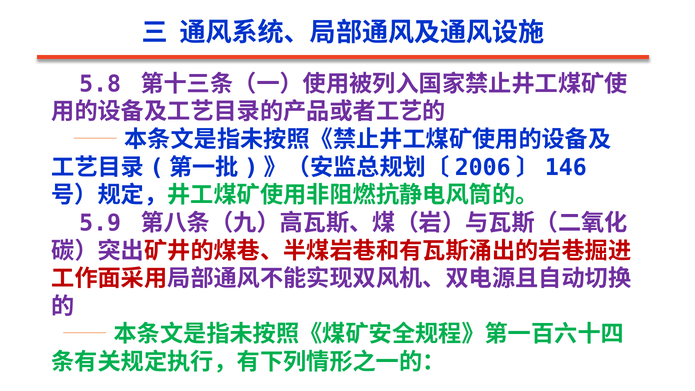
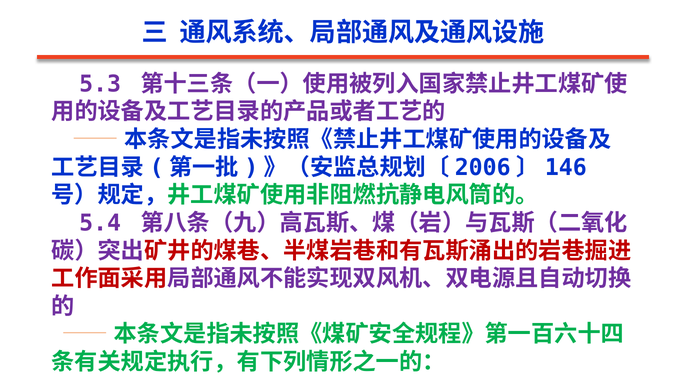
5.8: 5.8 -> 5.3 (100, 84)
5.9: 5.9 -> 5.4 (100, 223)
